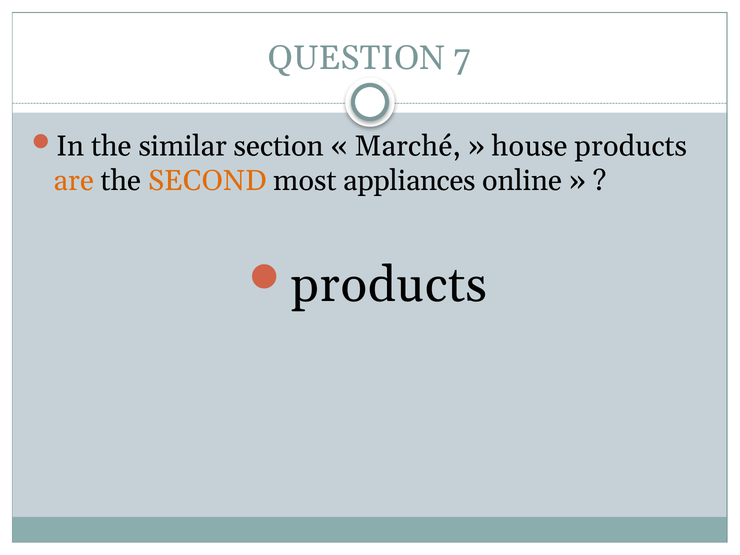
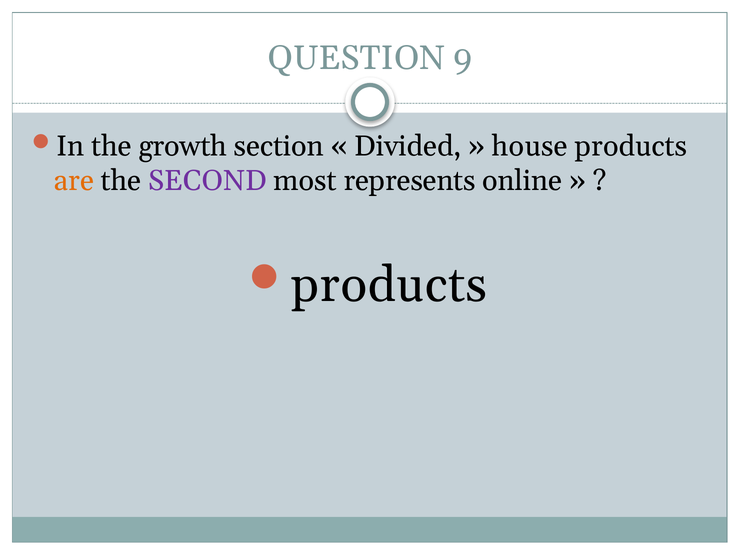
7: 7 -> 9 (463, 58)
similar: similar -> growth (183, 146)
Marché: Marché -> Divided (408, 146)
SECOND colour: orange -> purple (207, 181)
appliances: appliances -> represents (410, 181)
